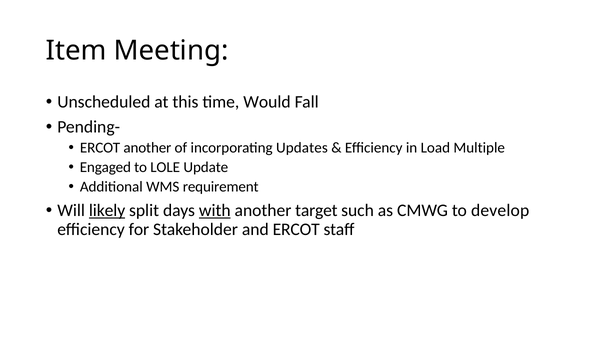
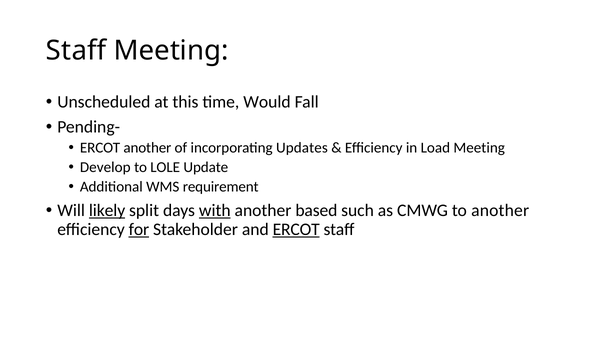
Item: Item -> Staff (76, 51)
Load Multiple: Multiple -> Meeting (479, 148)
Engaged: Engaged -> Develop (105, 167)
target: target -> based (316, 211)
to develop: develop -> another (500, 211)
for underline: none -> present (139, 230)
ERCOT underline: none -> present (296, 230)
